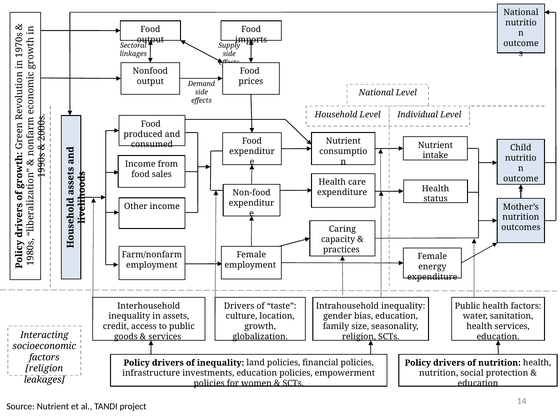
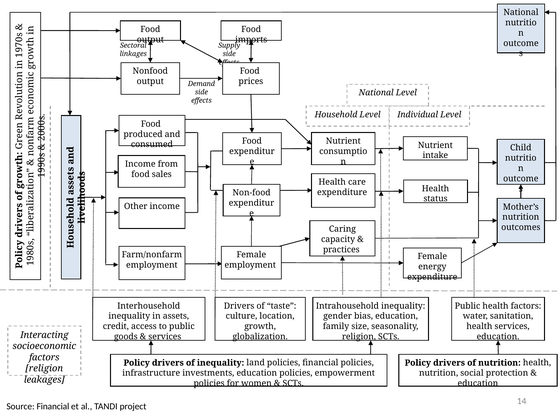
Source Nutrient: Nutrient -> Financial (53, 406)
